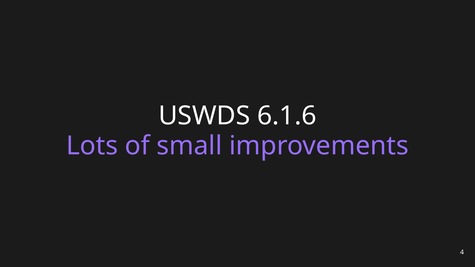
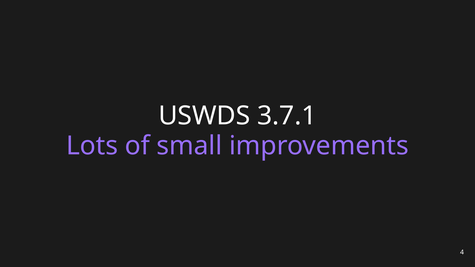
6.1.6: 6.1.6 -> 3.7.1 (287, 116)
